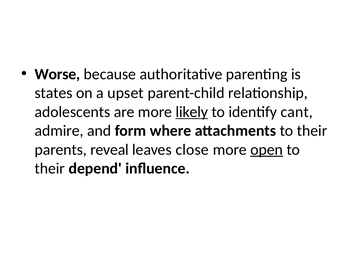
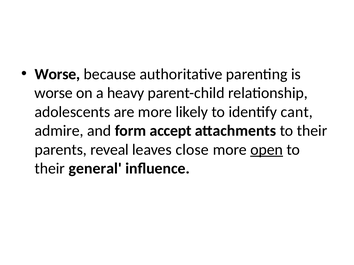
states: states -> worse (54, 93)
upset: upset -> heavy (126, 93)
likely underline: present -> none (192, 112)
where: where -> accept (171, 131)
depend: depend -> general (95, 169)
